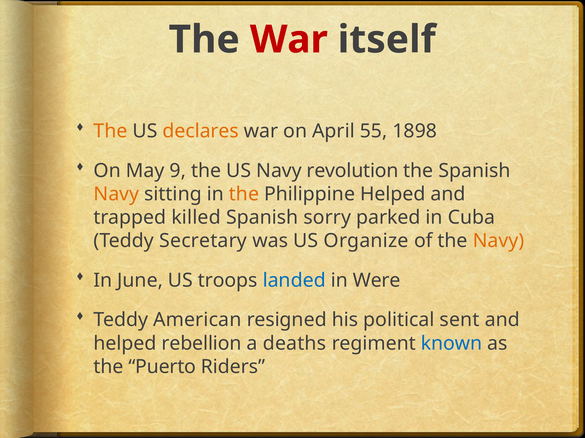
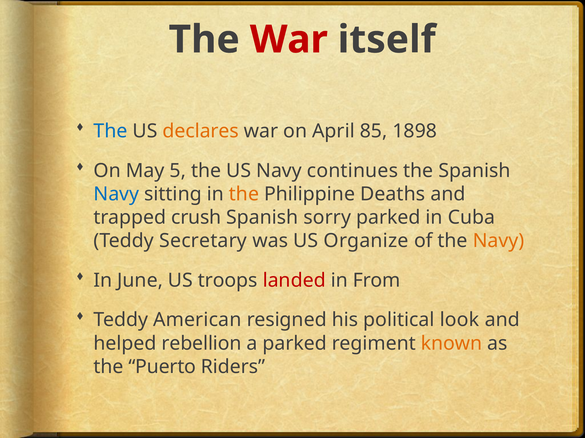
The colour: orange -> blue (111, 131)
55: 55 -> 85 (374, 131)
9: 9 -> 5 (178, 171)
revolution: revolution -> continues (352, 171)
Navy colour: orange -> blue (116, 194)
Philippine Helped: Helped -> Deaths (393, 194)
killed: killed -> crush (196, 218)
landed colour: blue -> red (294, 281)
Were: Were -> From (377, 281)
sent: sent -> look (460, 320)
a deaths: deaths -> parked (295, 344)
known colour: blue -> orange (452, 344)
